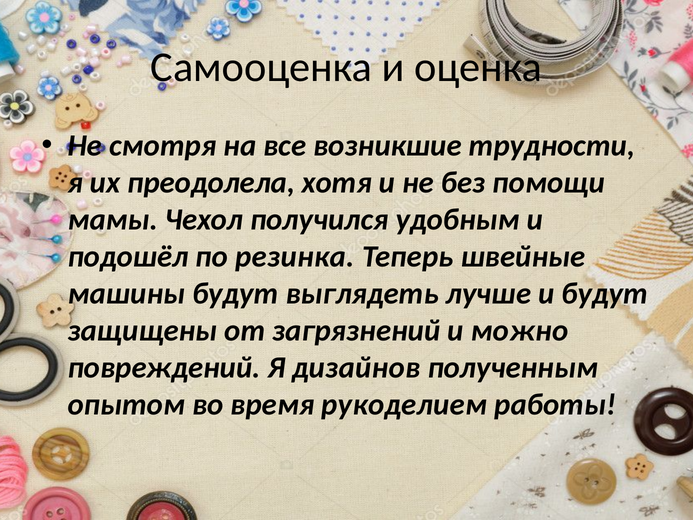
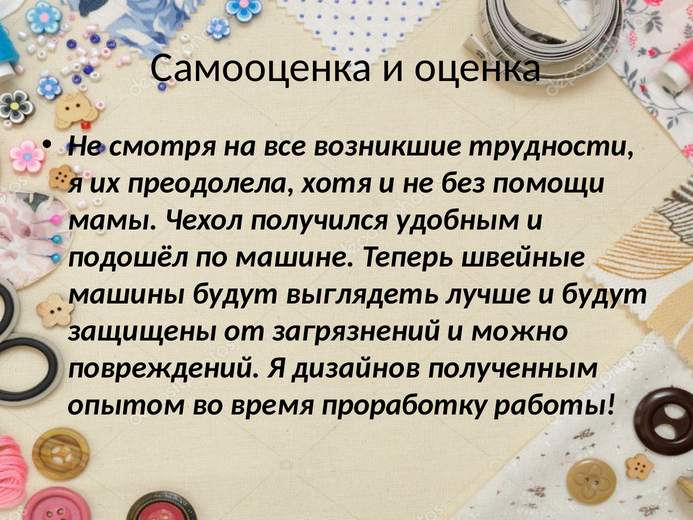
резинка: резинка -> машине (295, 256)
рукоделием: рукоделием -> проработку (404, 404)
